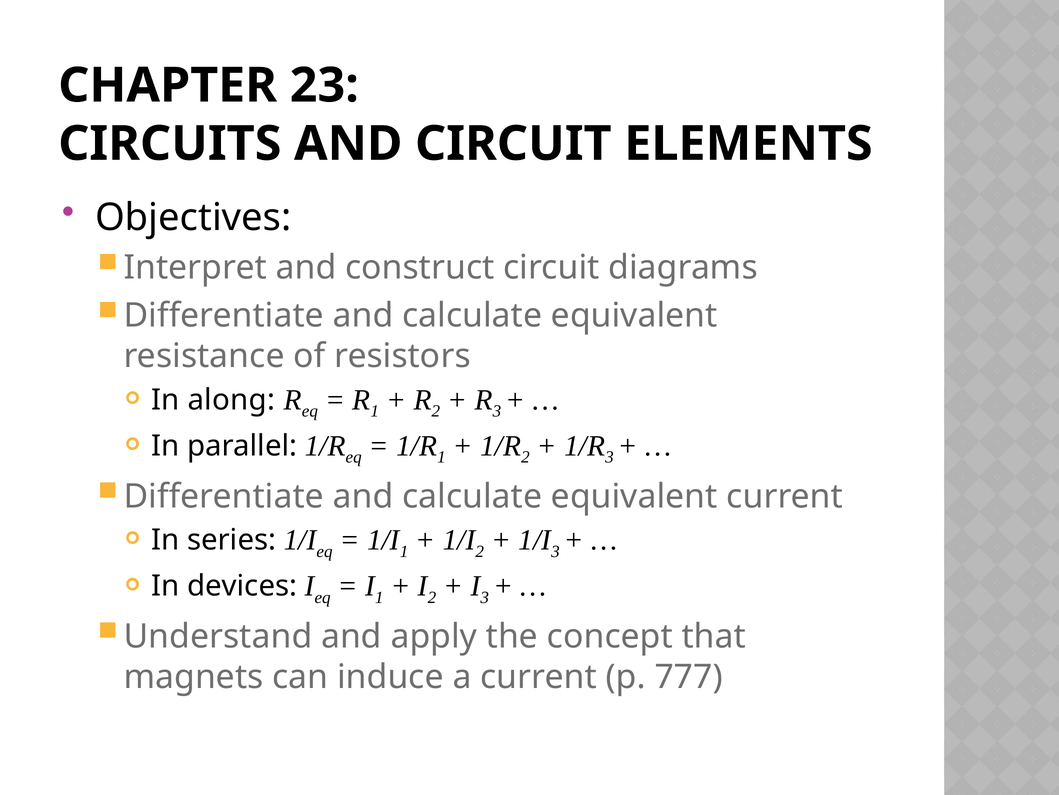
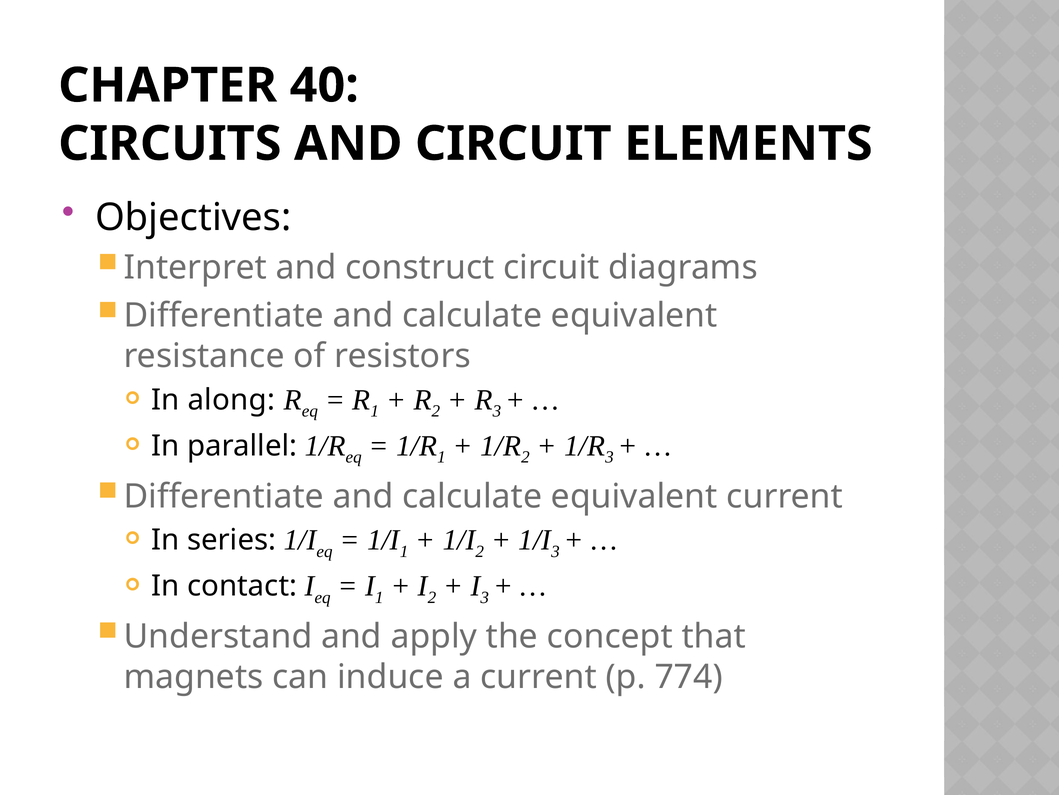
23: 23 -> 40 (324, 85)
devices: devices -> contact (242, 585)
777: 777 -> 774 (689, 676)
